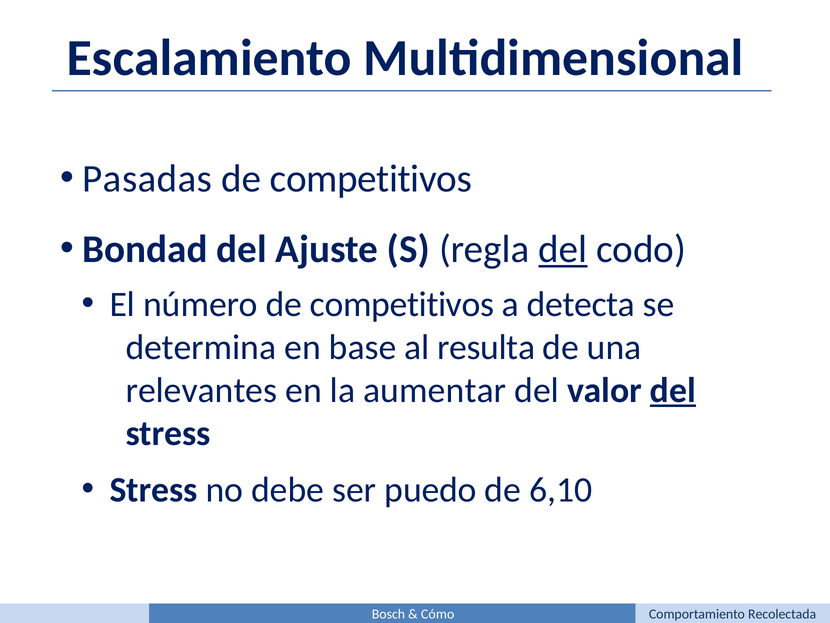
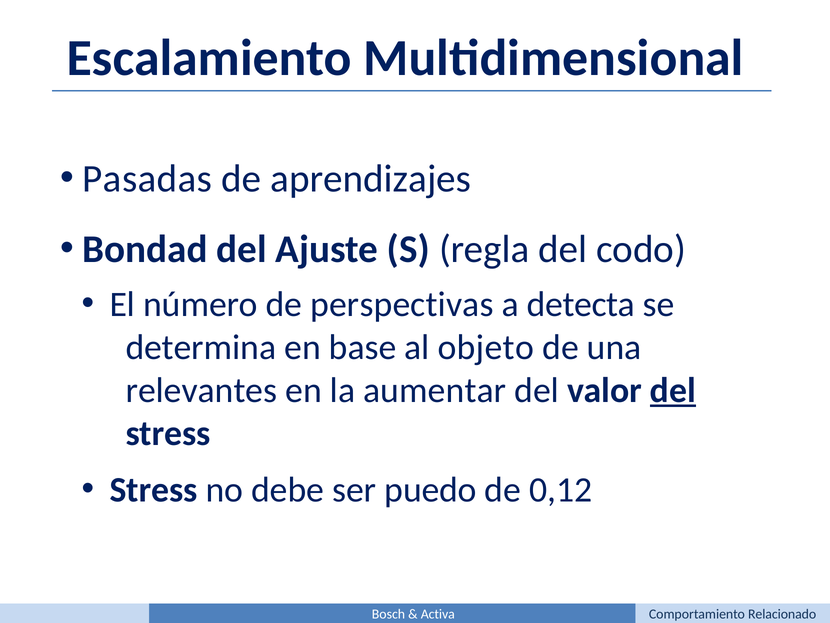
competitivos: competitivos -> aprendizajes (371, 179)
del underline: present -> none (563, 249)
número de competitivos: competitivos -> perspectivas (402, 304)
resulta: resulta -> objeto (486, 347)
6,10: 6,10 -> 0,12 (561, 490)
Cómo: Cómo -> Activa (438, 614)
Recolectada: Recolectada -> Relacionado (782, 614)
